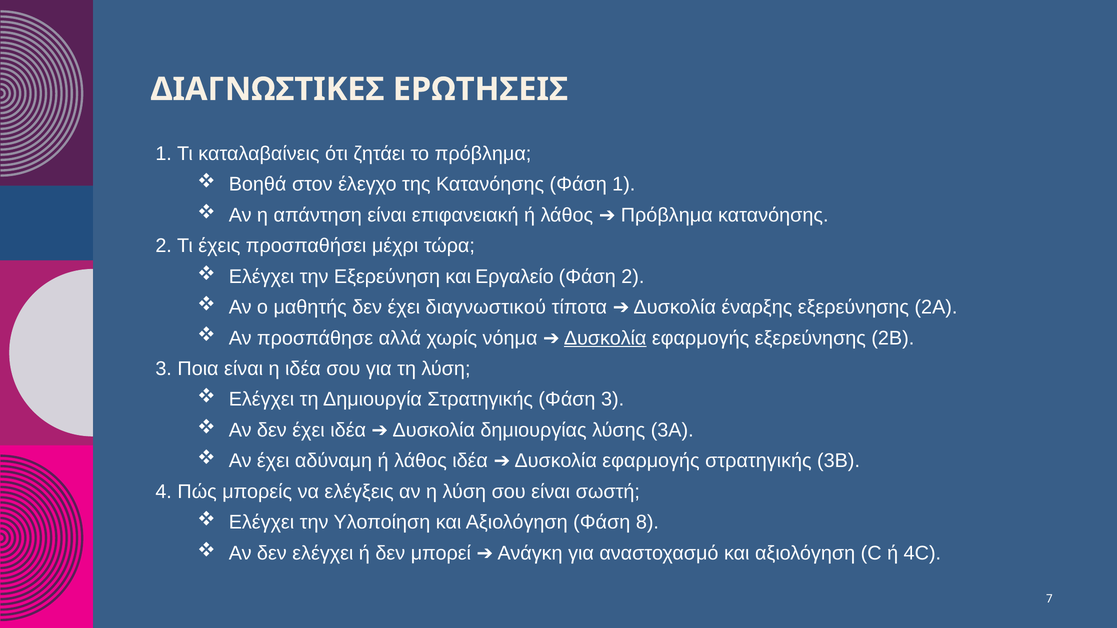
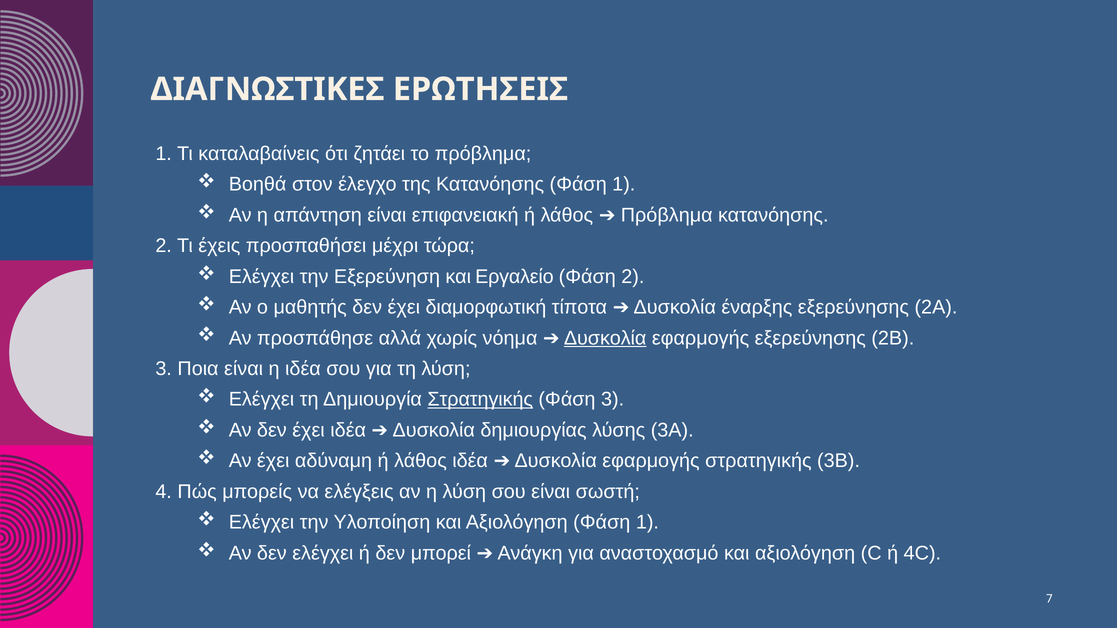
διαγνωστικού: διαγνωστικού -> διαμορφωτική (486, 307)
Στρατηγικής underline: none -> present (480, 400)
Αξιολόγηση Φάση 8: 8 -> 1 (647, 523)
